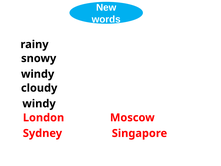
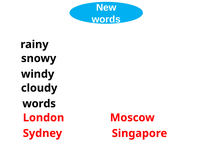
windy: windy -> words (39, 103)
